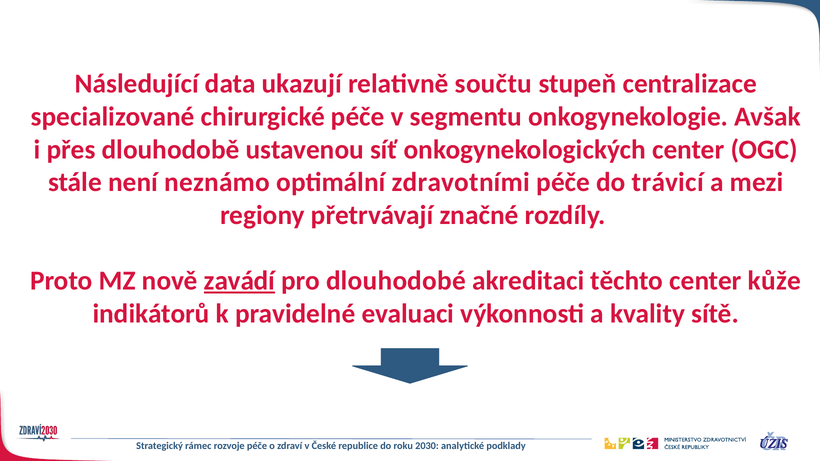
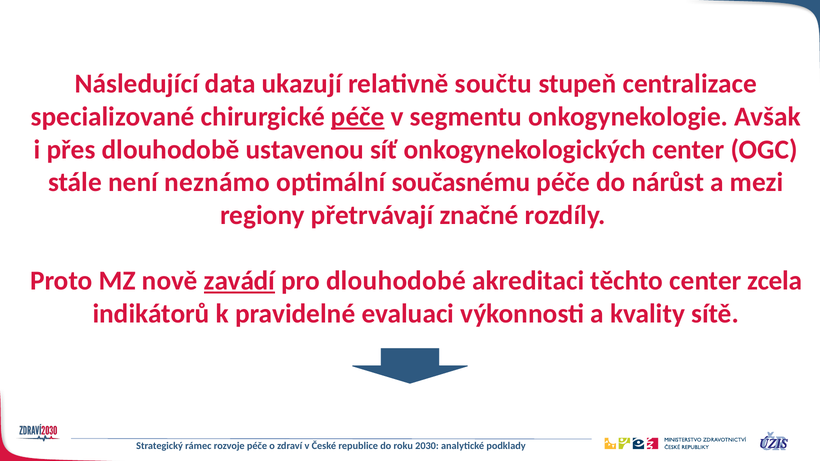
péče underline: none -> present (358, 117)
zdravotními: zdravotními -> současnému (461, 182)
trávicí: trávicí -> nárůst (668, 182)
kůže: kůže -> zcela (775, 281)
